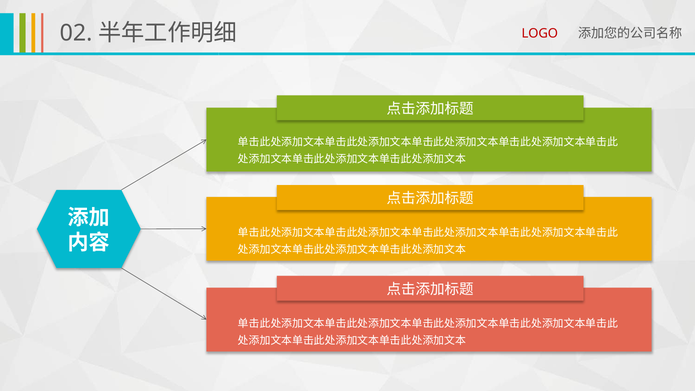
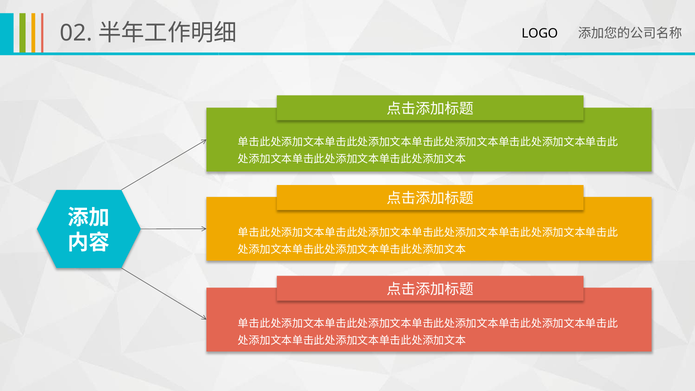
LOGO colour: red -> black (540, 33)
